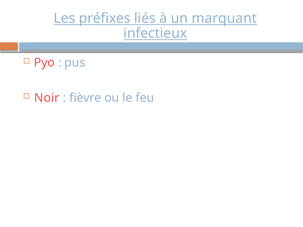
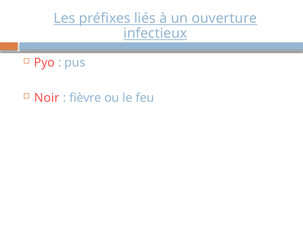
marquant: marquant -> ouverture (224, 18)
